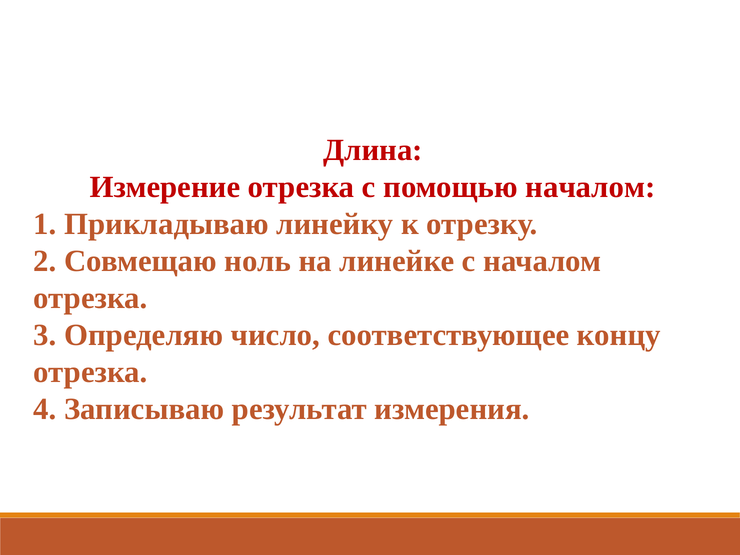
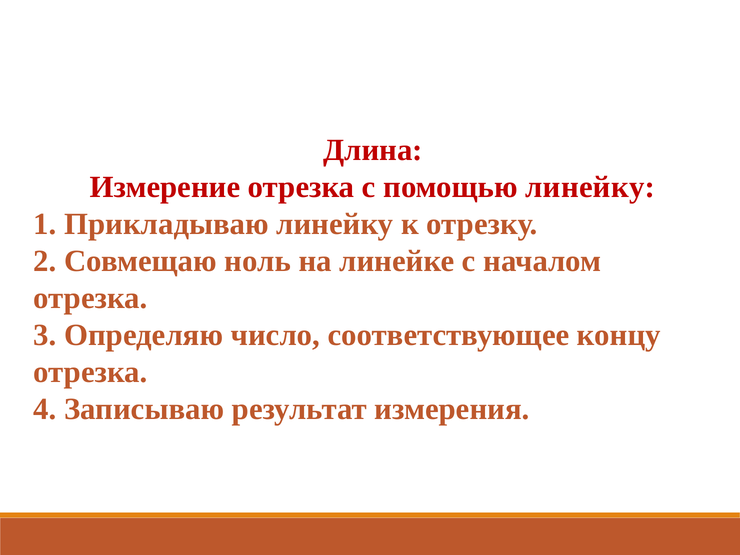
помощью началом: началом -> линейку (590, 187)
